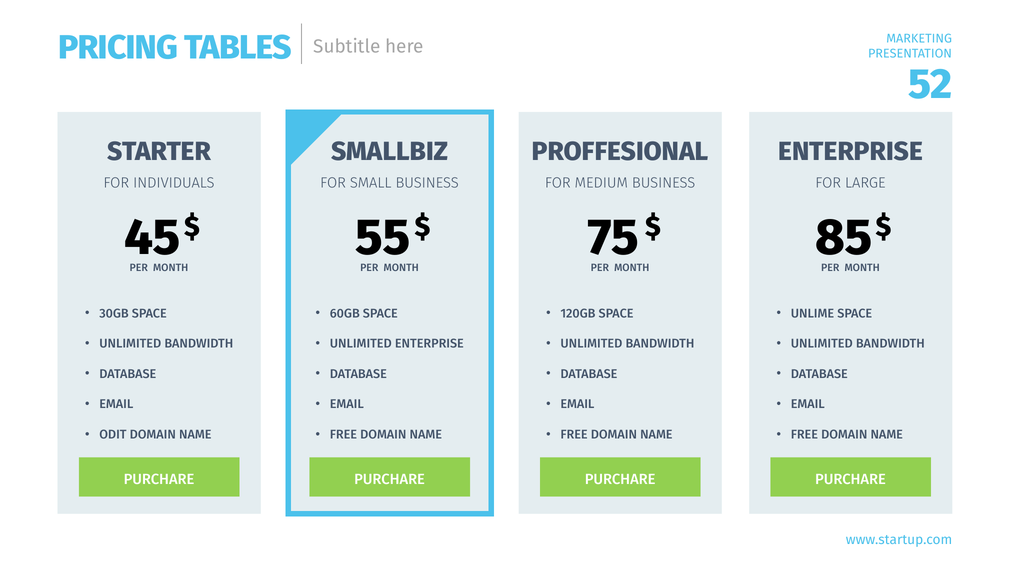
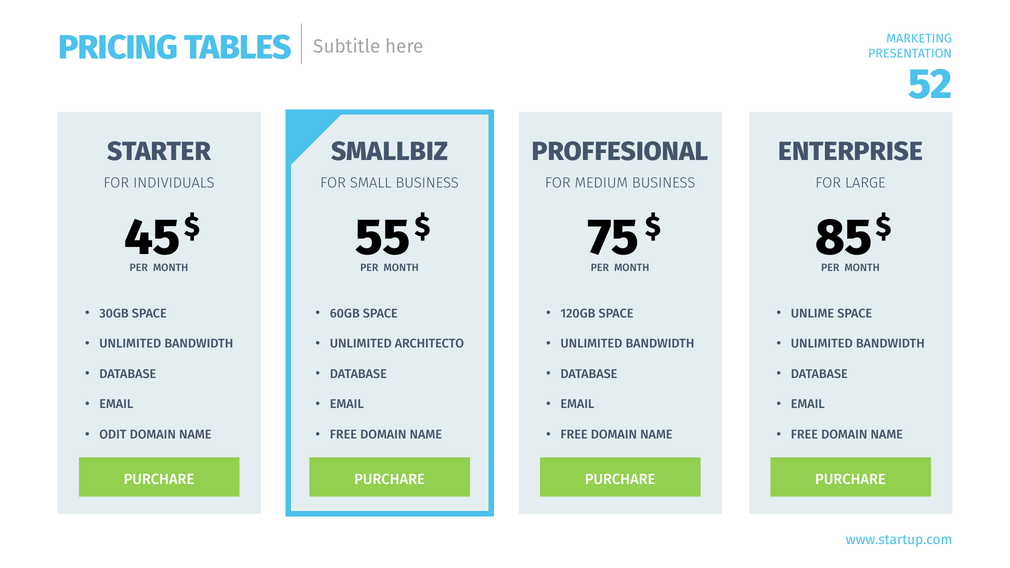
UNLIMITED ENTERPRISE: ENTERPRISE -> ARCHITECTO (429, 344)
